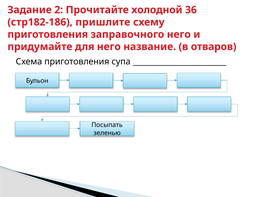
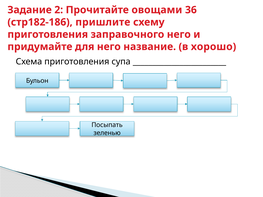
холодной: холодной -> овощами (157, 10)
отваров: отваров -> хорошо (214, 47)
